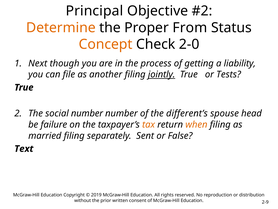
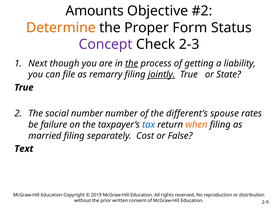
Principal: Principal -> Amounts (95, 11)
From: From -> Form (190, 28)
Concept colour: orange -> purple (106, 44)
2-0: 2-0 -> 2-3 (189, 44)
the underline: none -> present (132, 63)
another: another -> remarry (106, 74)
Tests: Tests -> State (229, 74)
head: head -> rates (252, 113)
tax colour: orange -> blue (149, 124)
Sent: Sent -> Cost (145, 135)
